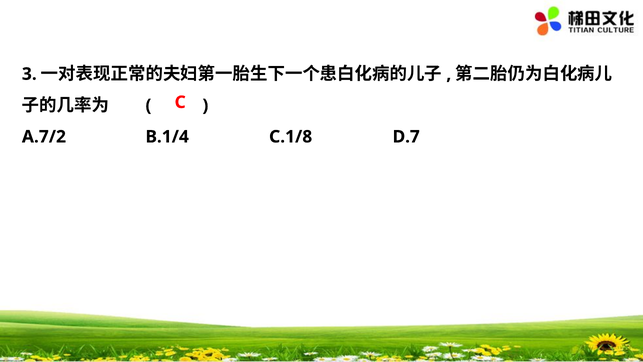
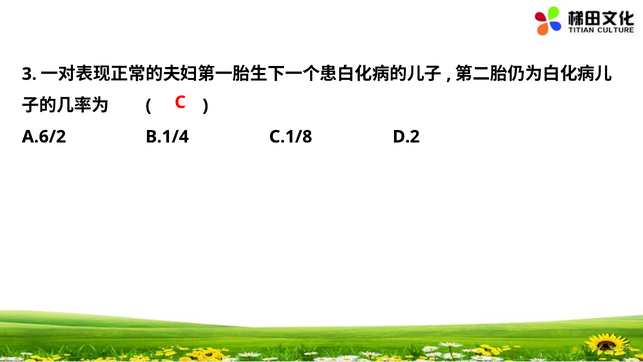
A.7/2: A.7/2 -> A.6/2 (44, 137)
D.7: D.7 -> D.2 (406, 137)
